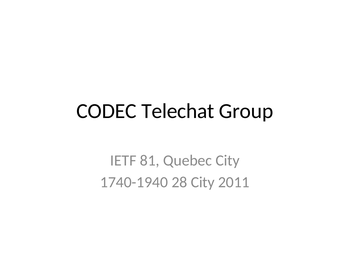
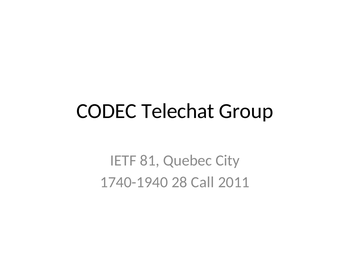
28 City: City -> Call (203, 183)
